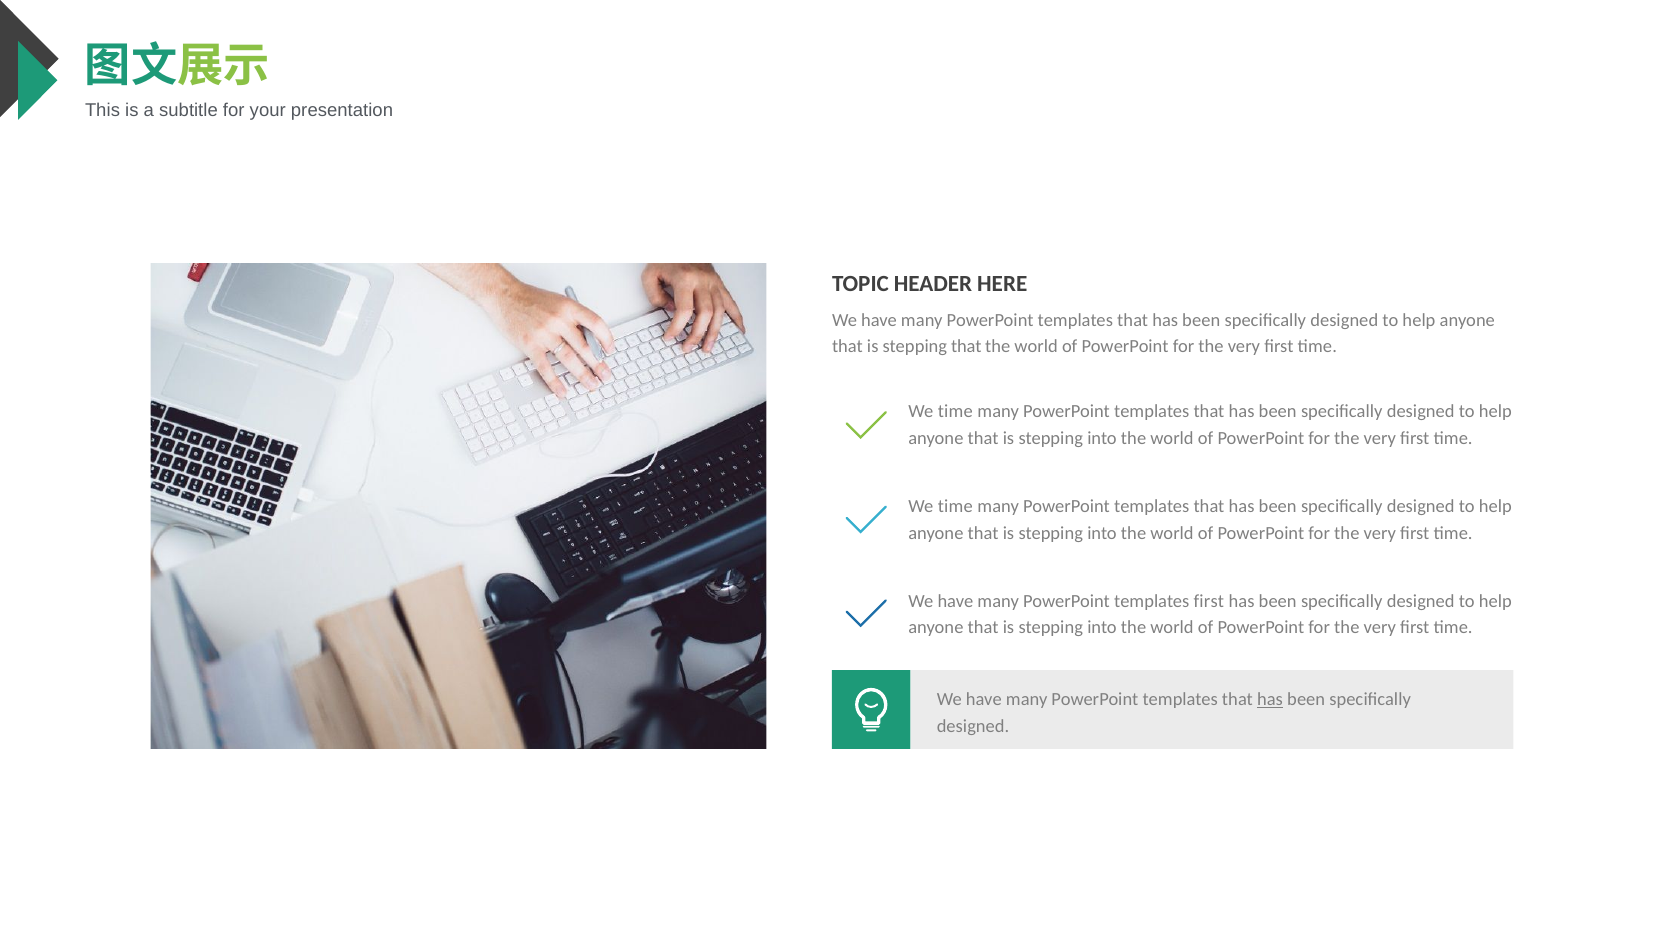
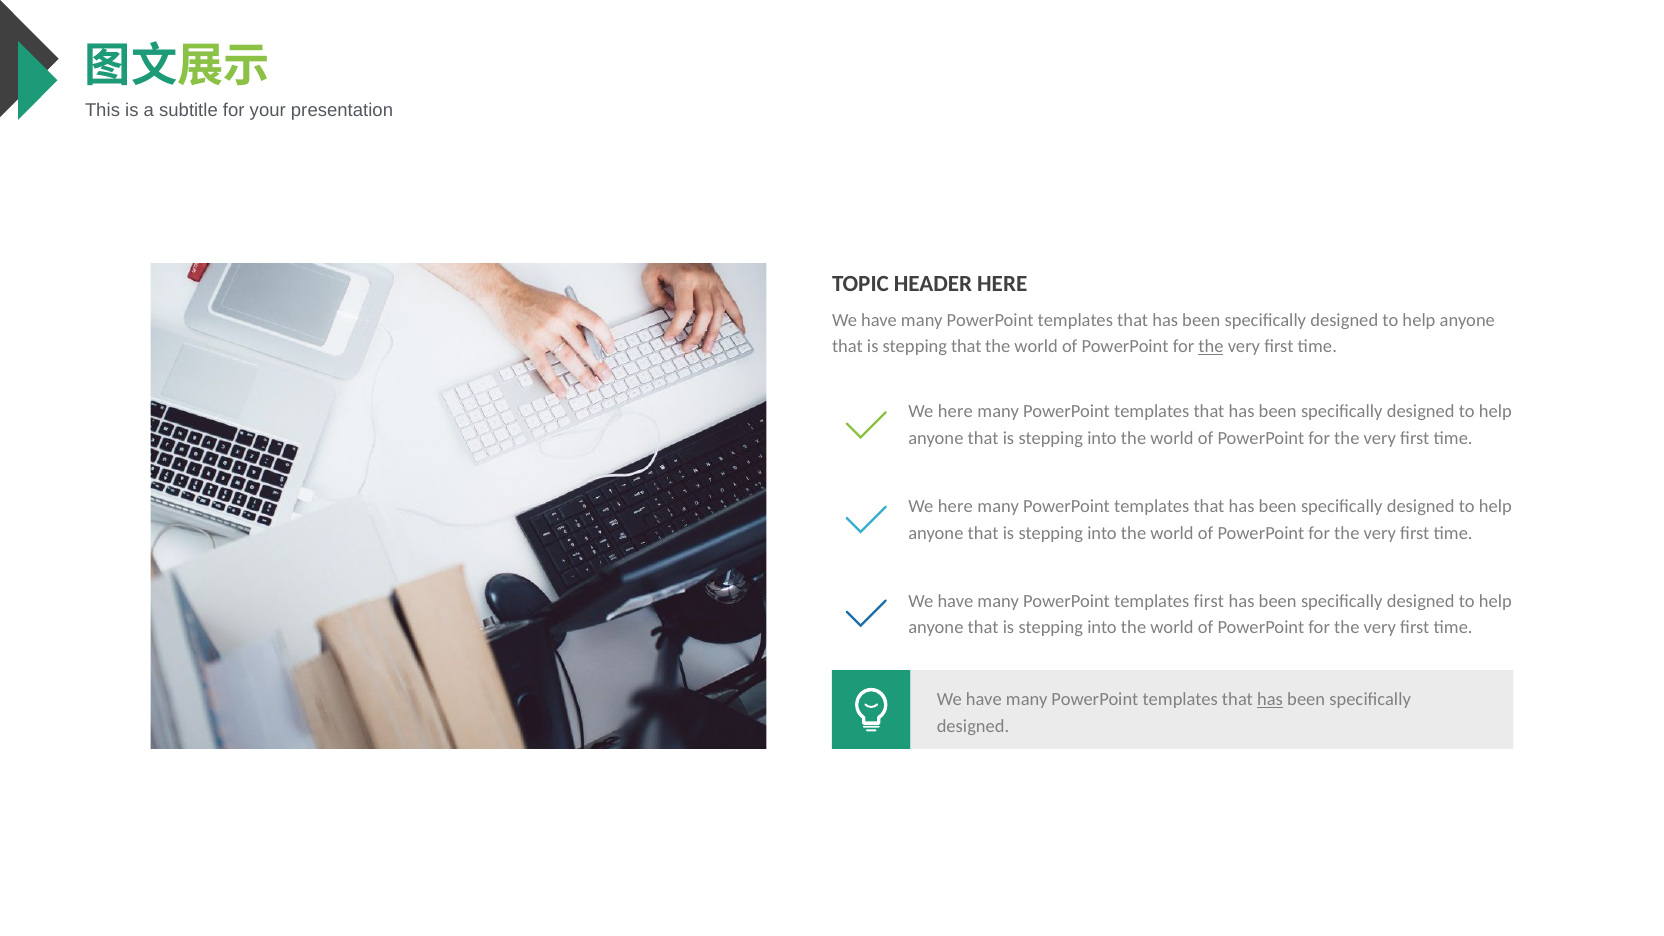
the underline: none -> present (1211, 347)
time: time -> here (955, 412)
time: time -> here (955, 506)
